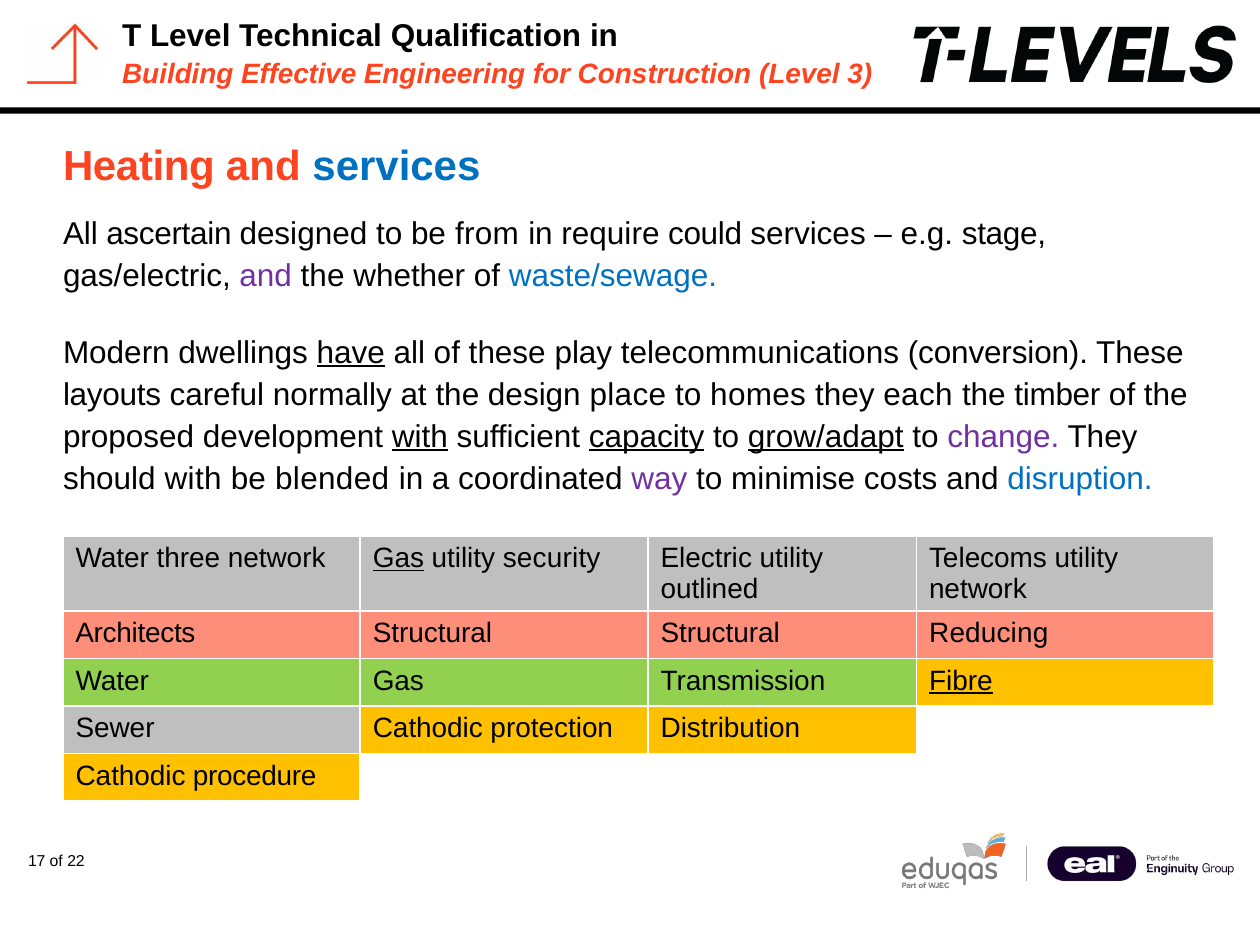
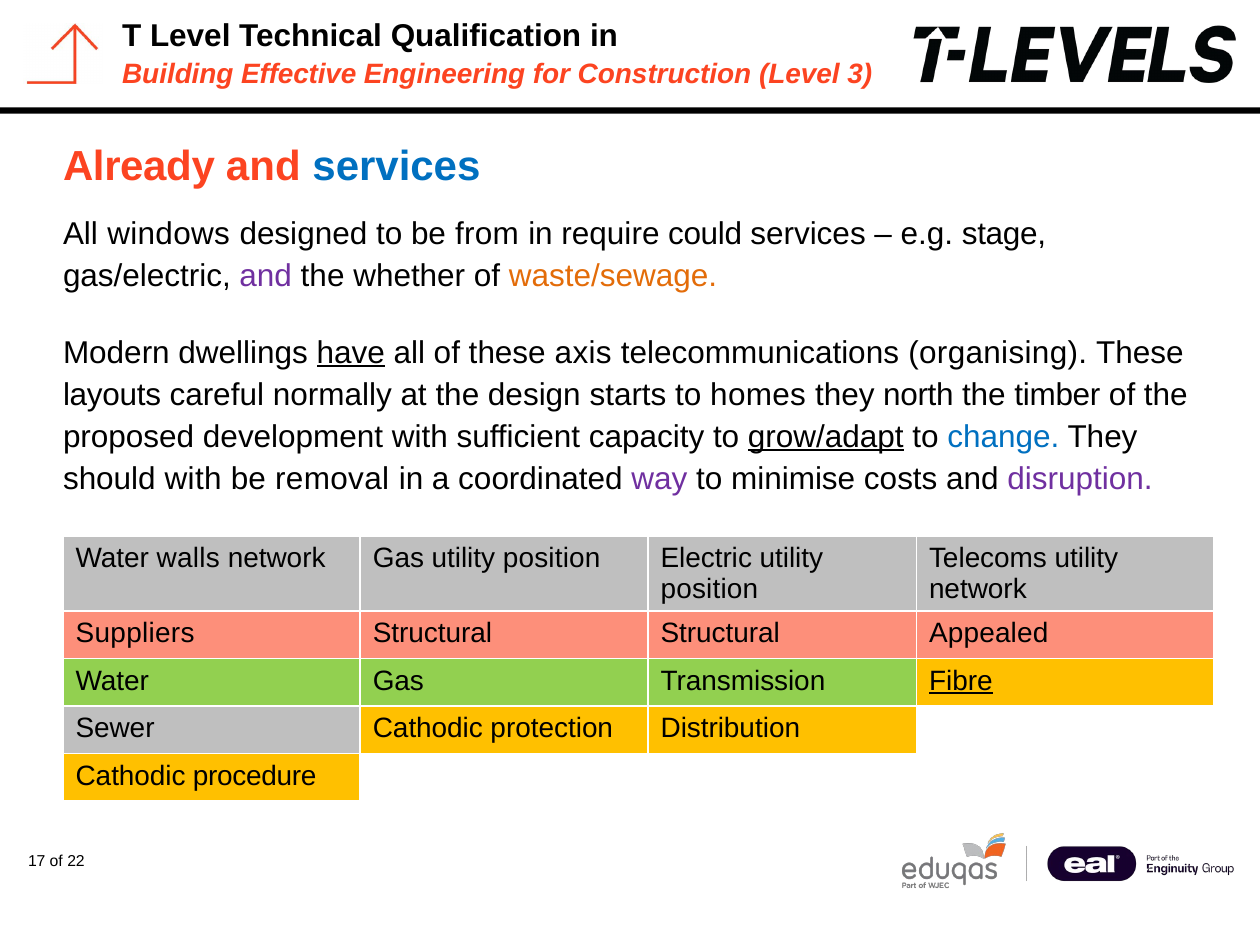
Heating: Heating -> Already (139, 167)
ascertain: ascertain -> windows (169, 234)
waste/sewage colour: blue -> orange (613, 276)
play: play -> axis (583, 353)
conversion: conversion -> organising (998, 353)
place: place -> starts (628, 395)
each: each -> north (918, 395)
with underline: present -> none (420, 437)
capacity underline: present -> none (647, 437)
change colour: purple -> blue (1003, 437)
blended: blended -> removal (332, 479)
disruption colour: blue -> purple (1080, 479)
three: three -> walls (188, 558)
Gas underline: present -> none (398, 558)
security: security -> position (552, 558)
outlined: outlined -> position (709, 590)
Architects: Architects -> Suppliers (135, 633)
Reducing: Reducing -> Appealed (989, 633)
